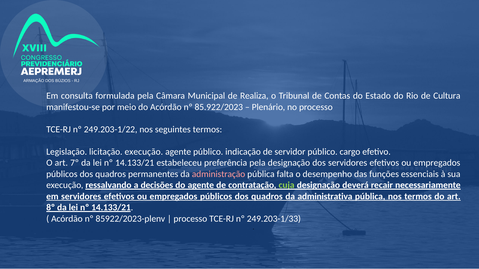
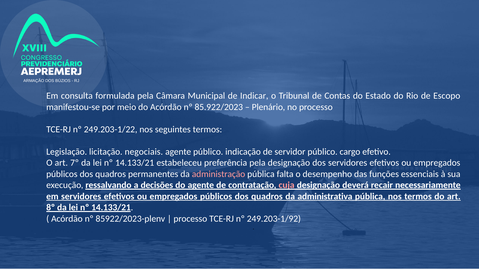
Realiza: Realiza -> Indicar (254, 96)
Cultura: Cultura -> Escopo (447, 96)
licitação execução: execução -> negociais (144, 152)
cuja colour: light green -> pink (287, 185)
249.203-1/33: 249.203-1/33 -> 249.203-1/92 (274, 219)
